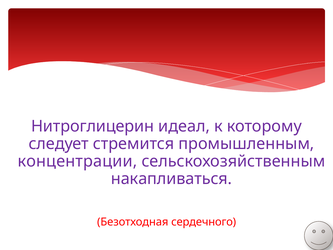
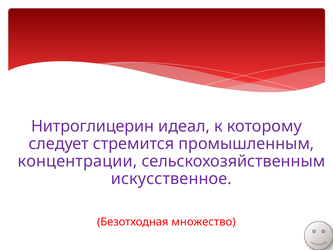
накапливаться: накапливаться -> искусственное (171, 179)
сердечного: сердечного -> множество (204, 222)
